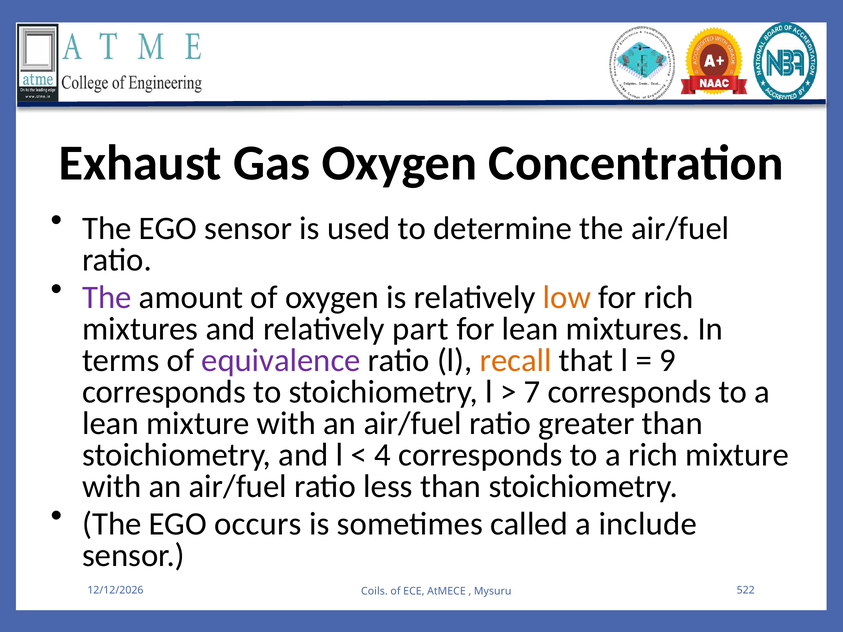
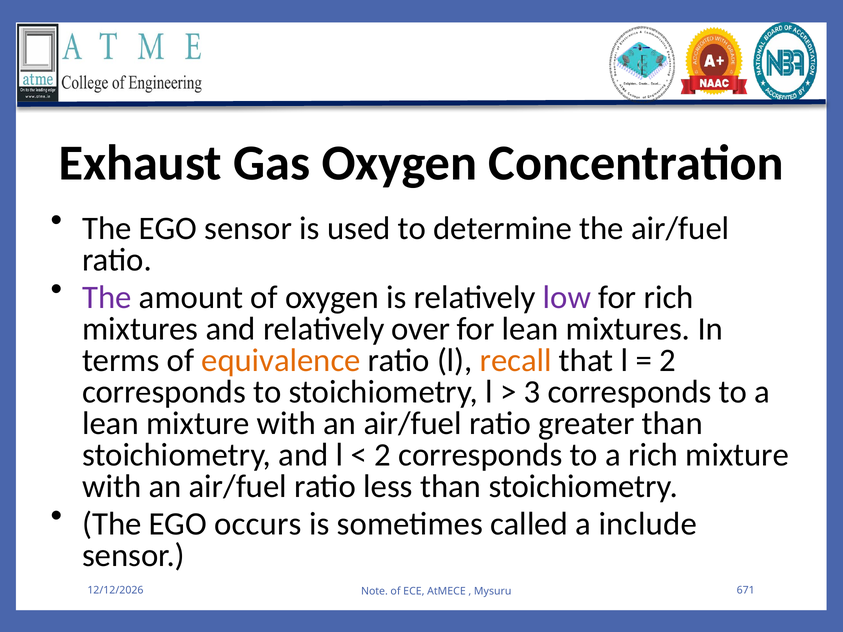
low colour: orange -> purple (567, 298)
part: part -> over (421, 329)
equivalence colour: purple -> orange (281, 361)
9: 9 -> 2 (668, 361)
7: 7 -> 3 (532, 392)
4: 4 -> 2 (383, 455)
Coils: Coils -> Note (374, 591)
522: 522 -> 671 (746, 590)
